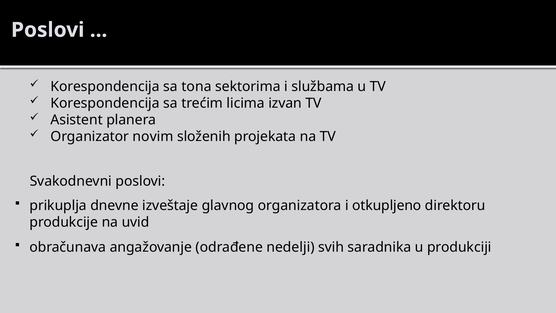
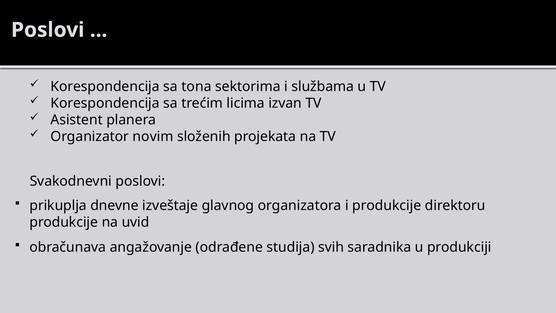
i otkupljeno: otkupljeno -> produkcije (387, 205)
nedelji: nedelji -> studija (291, 247)
